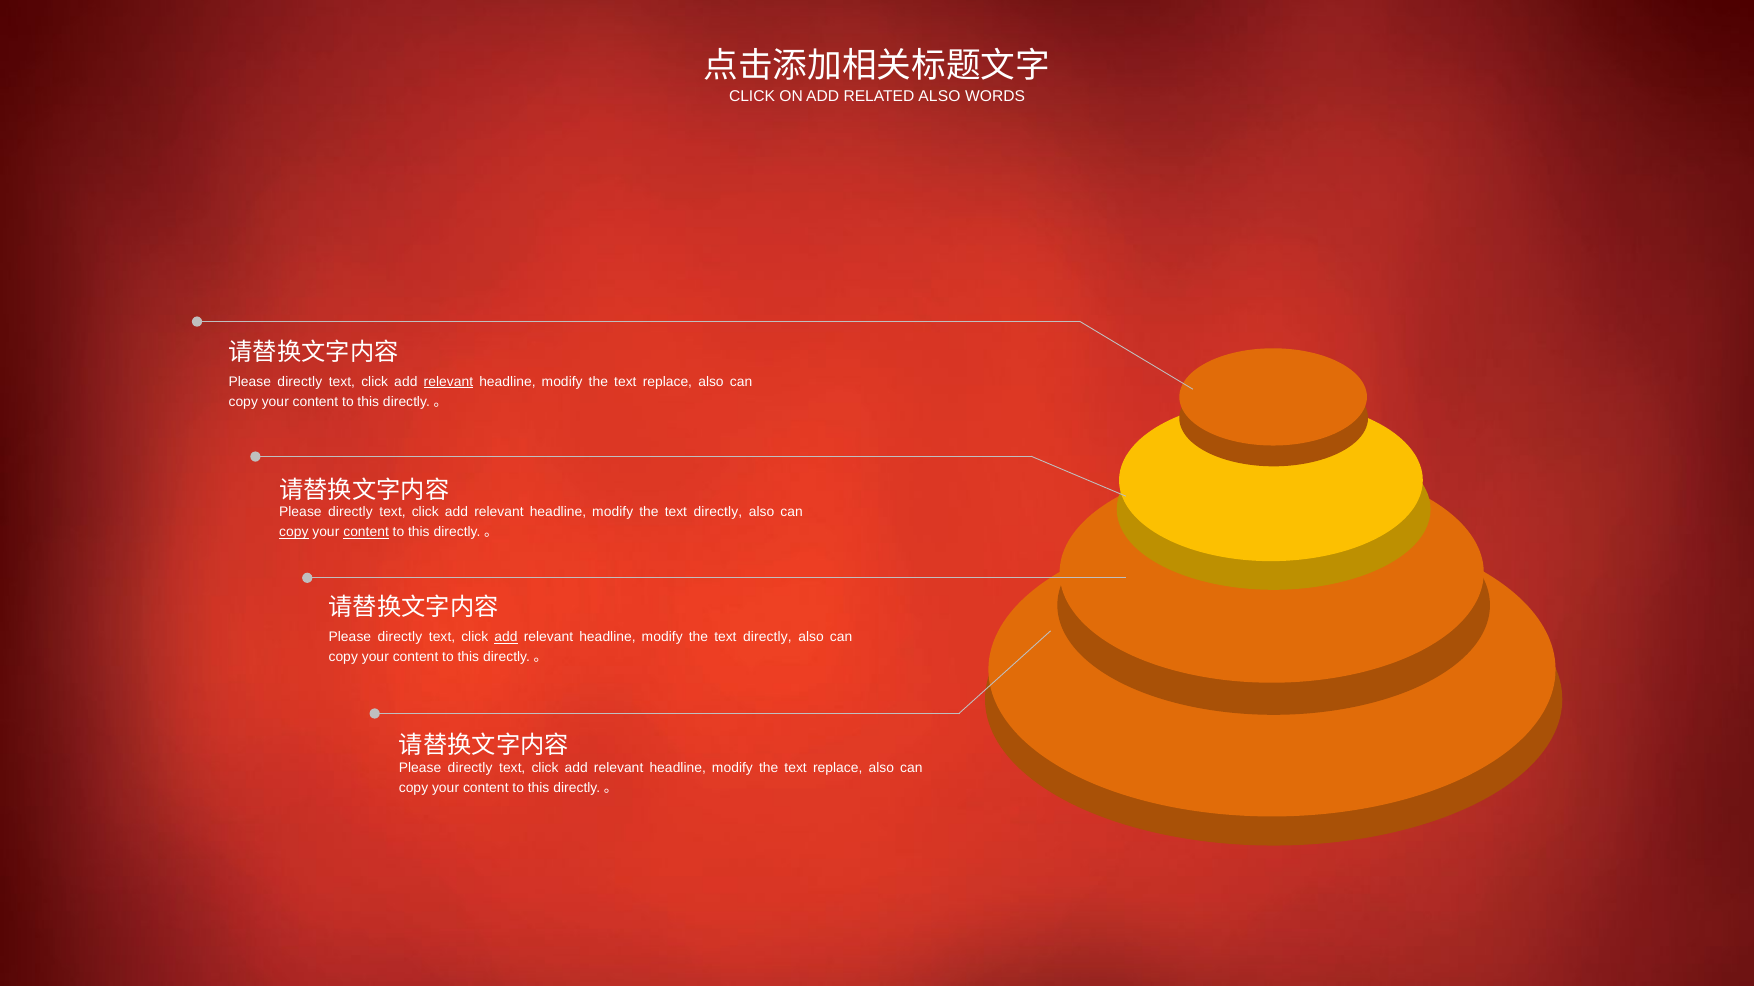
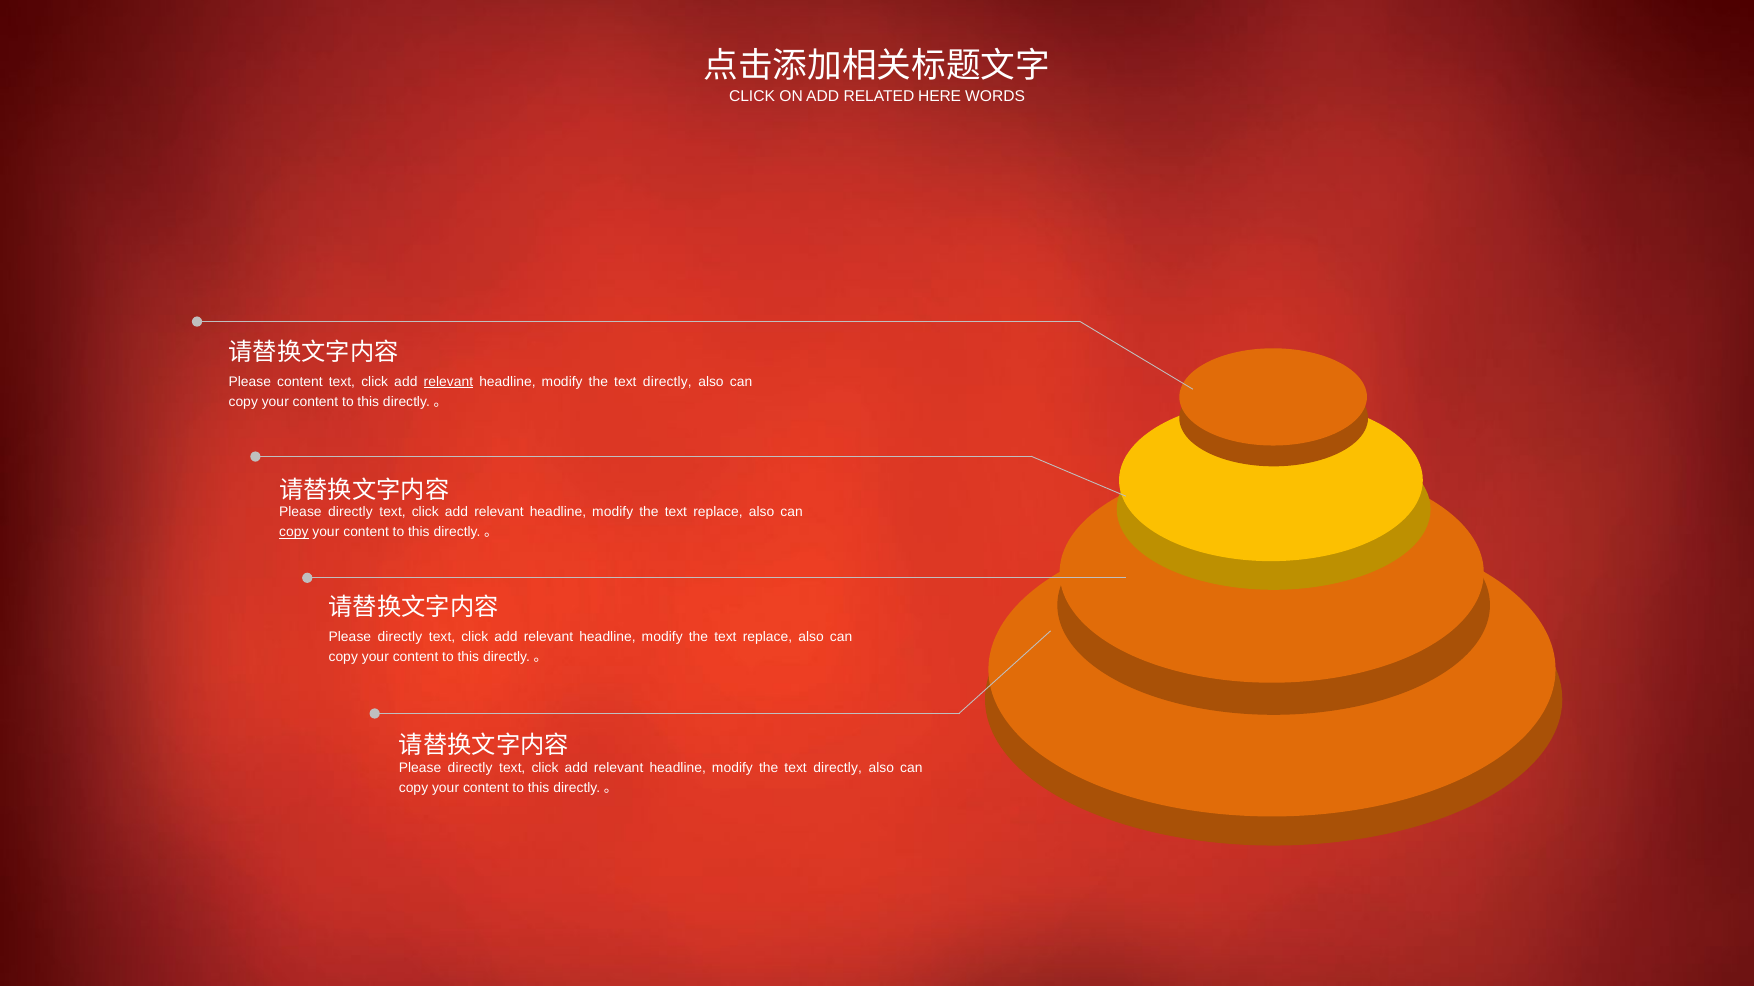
RELATED ALSO: ALSO -> HERE (940, 97)
directly: directly -> content (300, 382)
replace: replace -> directly (667, 382)
directly: directly -> replace (718, 513)
content underline: present -> none (366, 533)
add underline: present -> none (506, 637)
directly: directly -> replace (767, 637)
replace: replace -> directly (838, 768)
